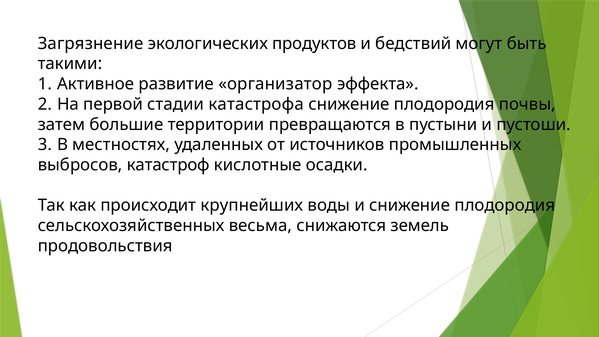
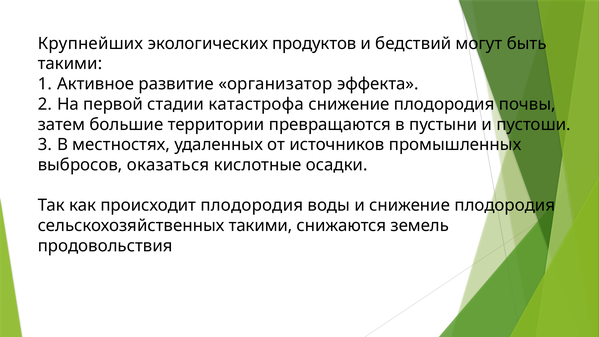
Загрязнение: Загрязнение -> Крупнейших (91, 43)
катастроф: катастроф -> оказаться (168, 165)
происходит крупнейших: крупнейших -> плодородия (252, 205)
сельскохозяйственных весьма: весьма -> такими (261, 226)
